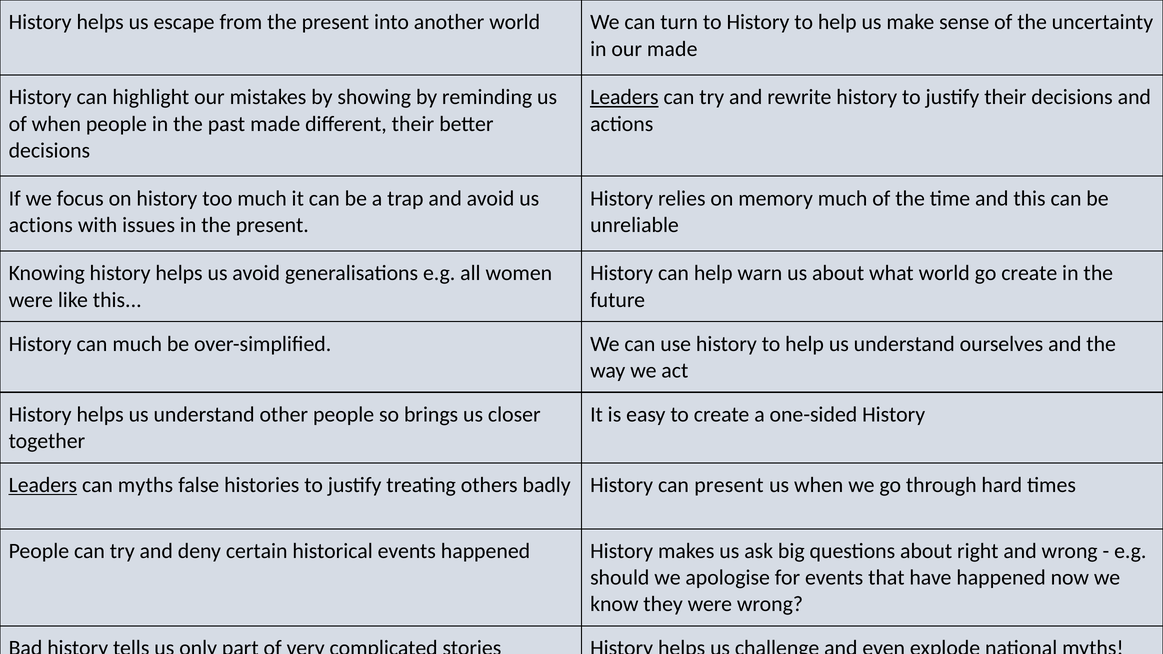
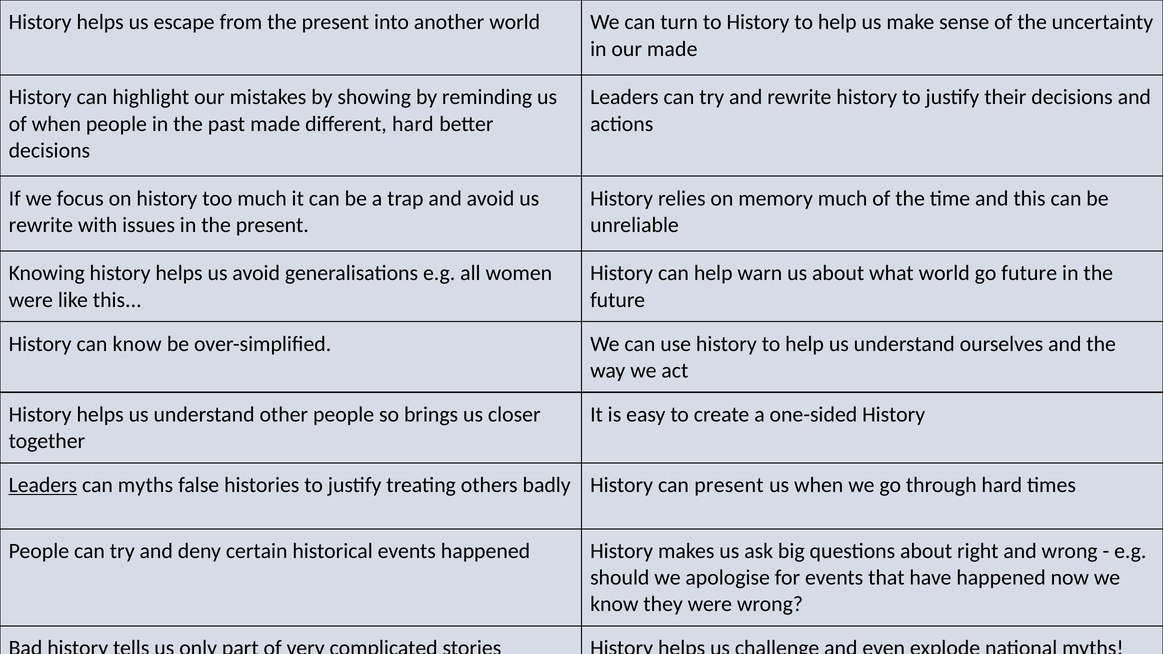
Leaders underline: present -> none (624, 97)
different their: their -> hard (413, 124)
actions: actions -> rewrite (41, 225)
go create: create -> future (1029, 273)
can much: much -> know (137, 344)
